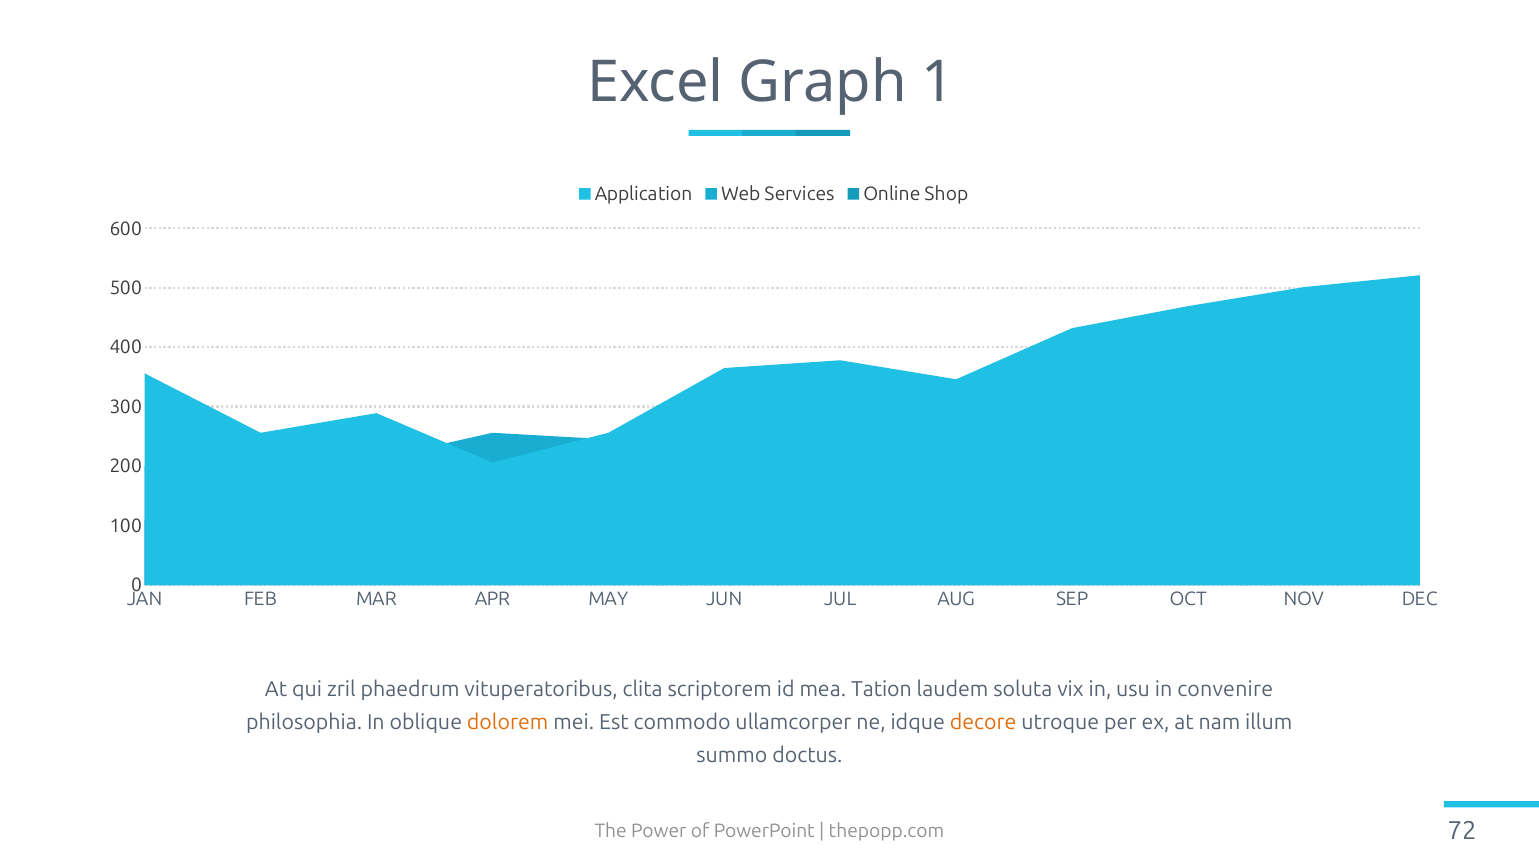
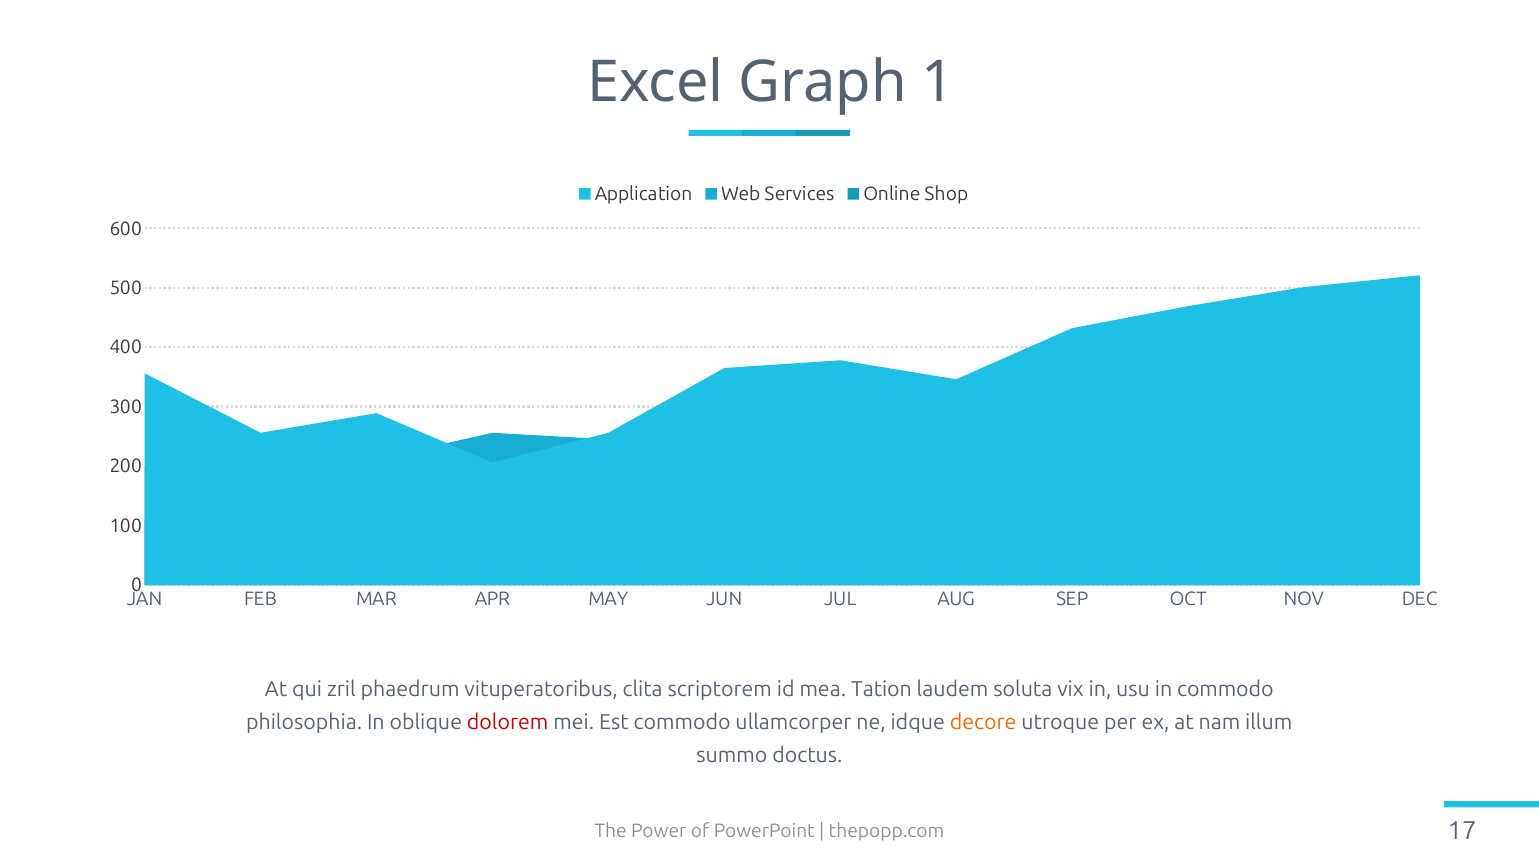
in convenire: convenire -> commodo (1225, 689)
dolorem colour: orange -> red (508, 722)
72: 72 -> 17 (1462, 830)
